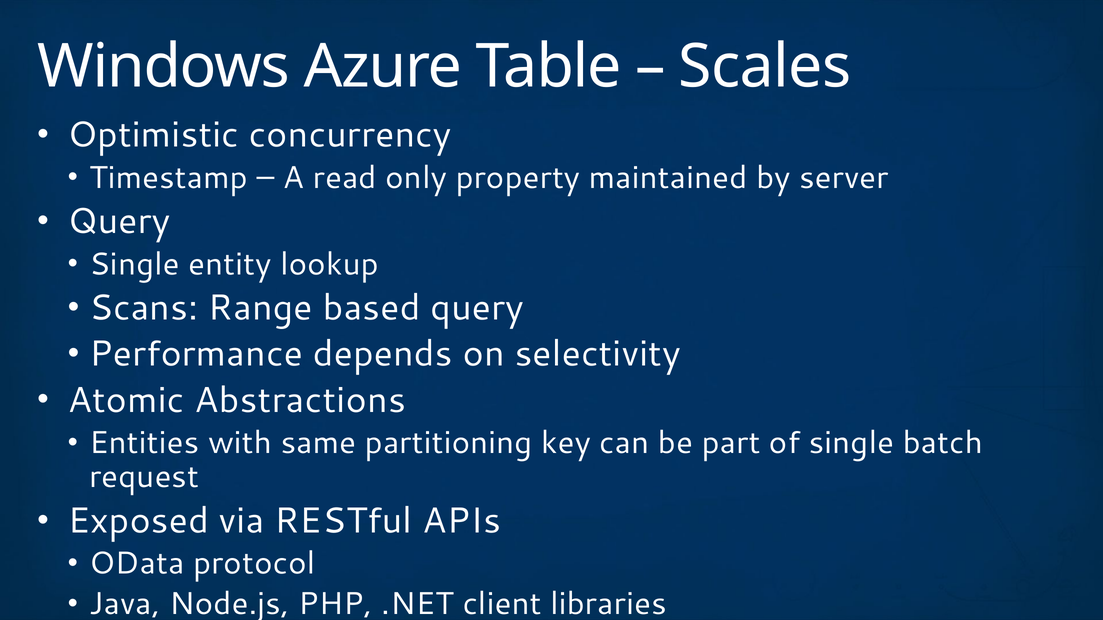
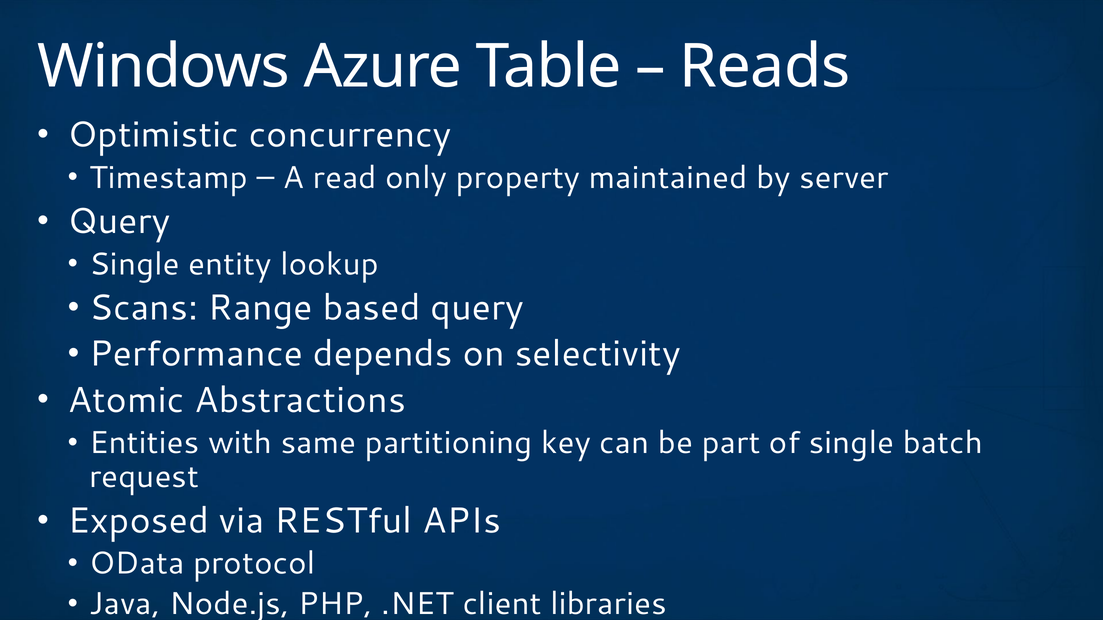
Scales: Scales -> Reads (765, 67)
